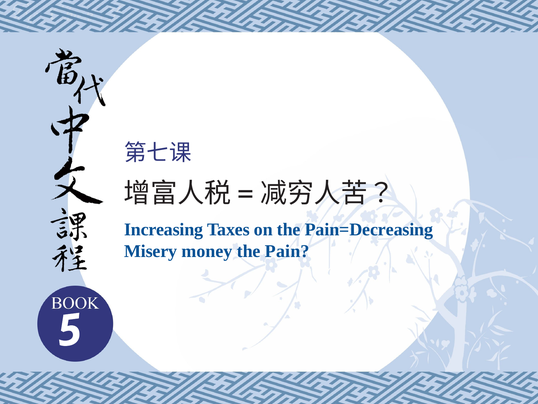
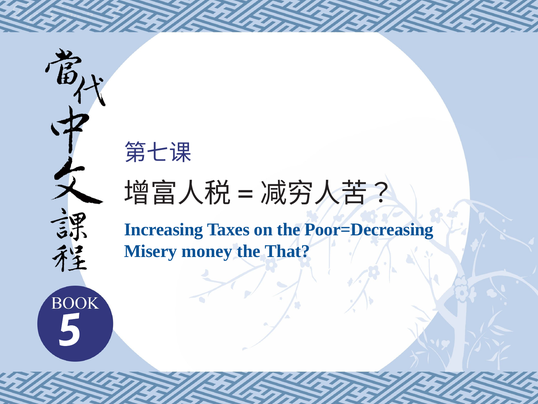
Pain=Decreasing: Pain=Decreasing -> Poor=Decreasing (369, 229)
Pain: Pain -> That (287, 251)
